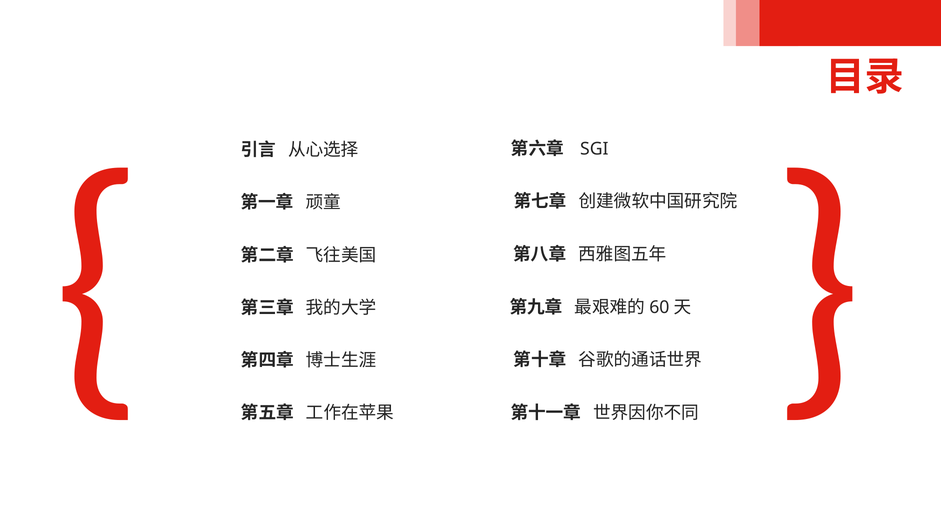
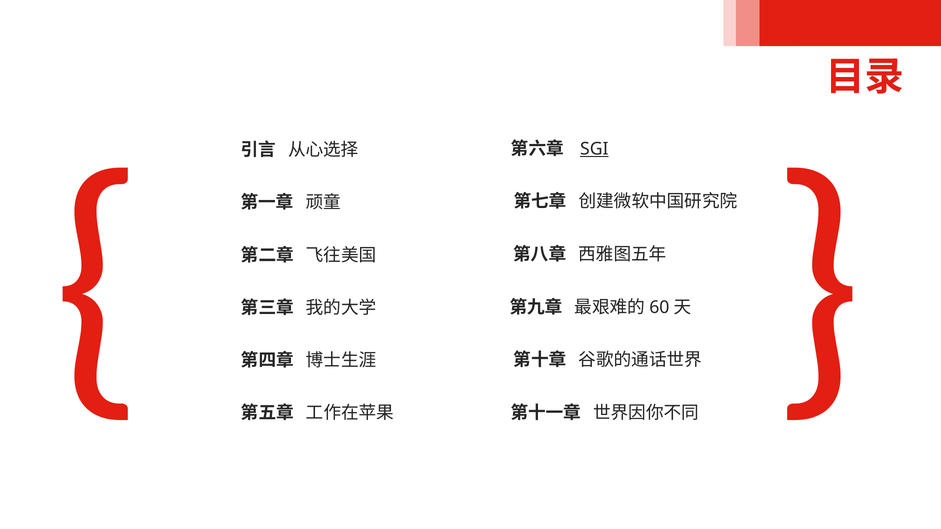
SGI underline: none -> present (594, 149)
